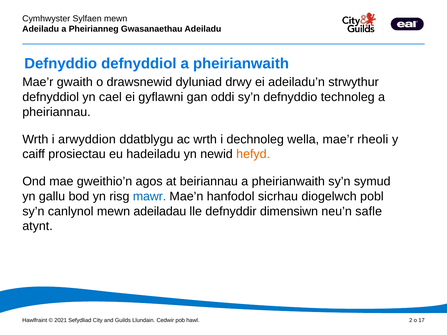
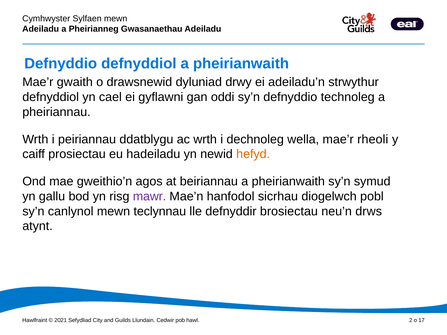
arwyddion: arwyddion -> peiriannau (87, 139)
mawr colour: blue -> purple (150, 197)
adeiladau: adeiladau -> teclynnau (160, 211)
dimensiwn: dimensiwn -> brosiectau (289, 211)
safle: safle -> drws (369, 211)
